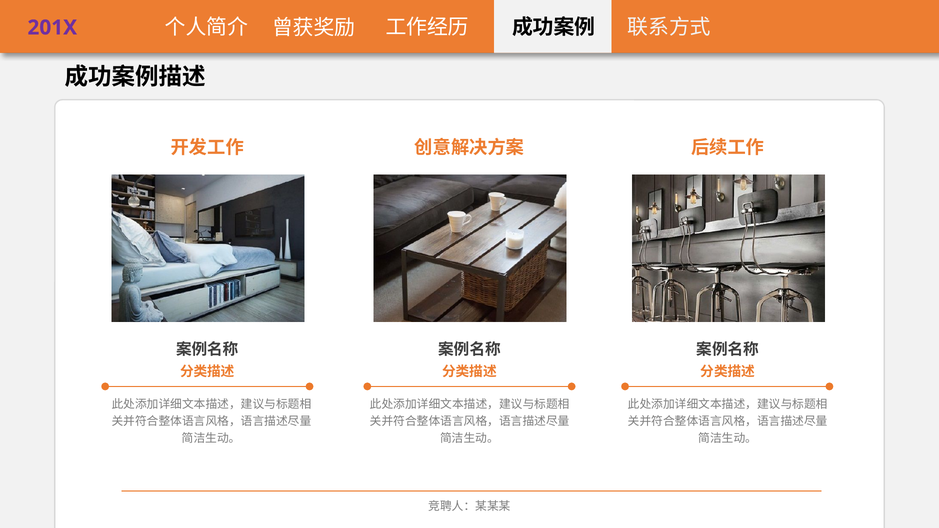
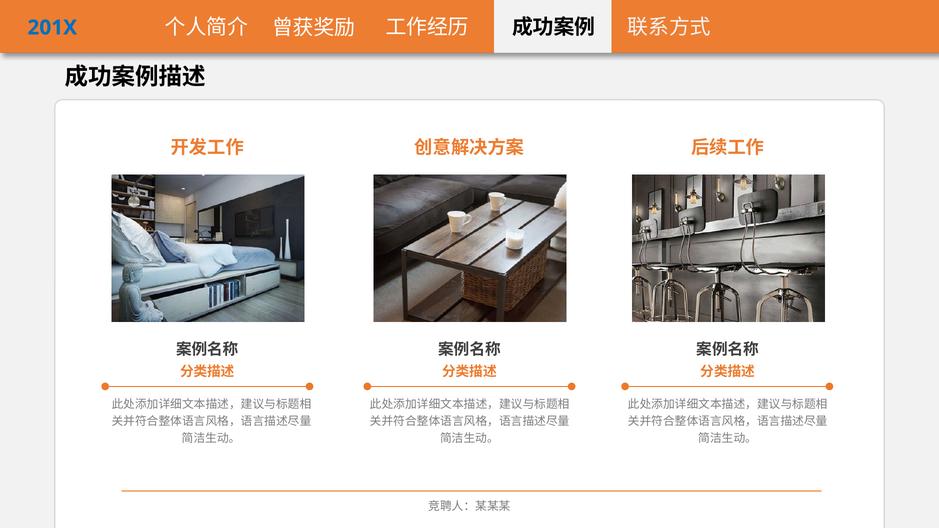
201X colour: purple -> blue (52, 28)
